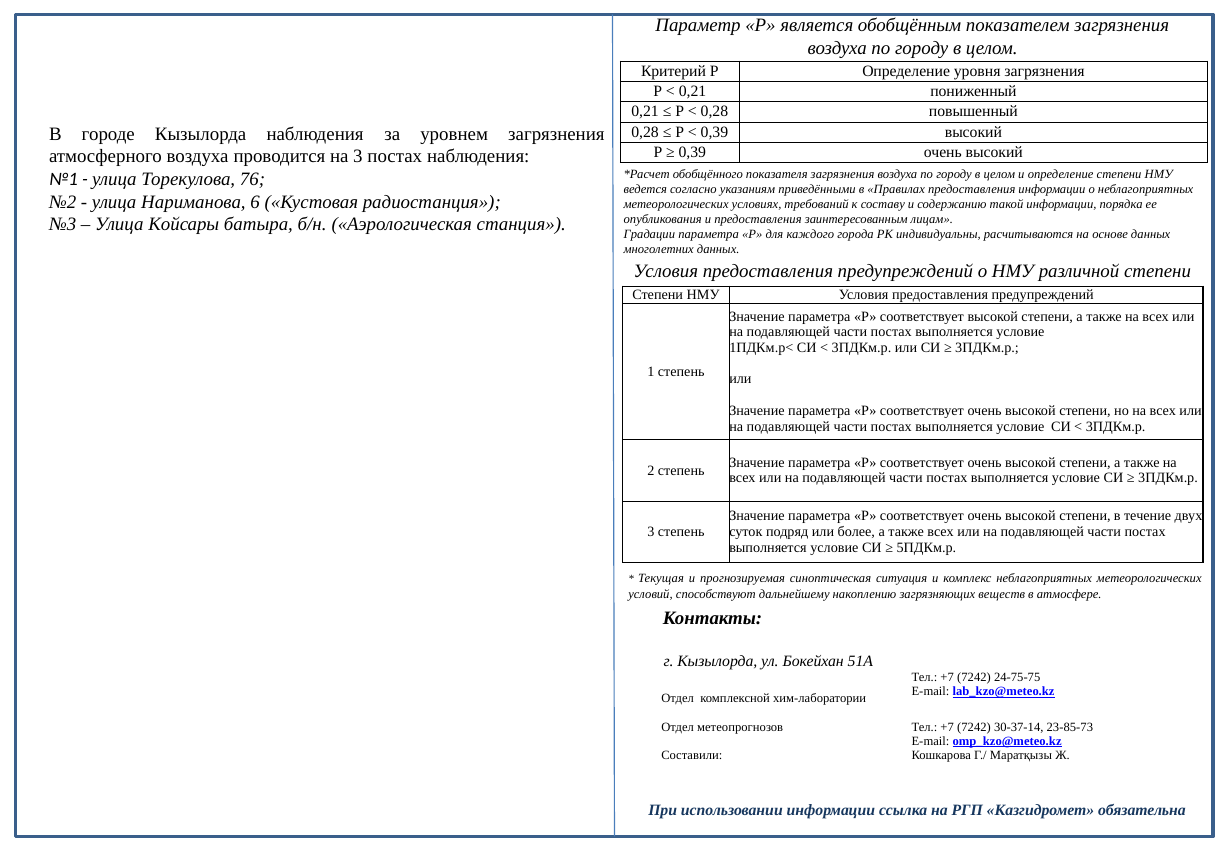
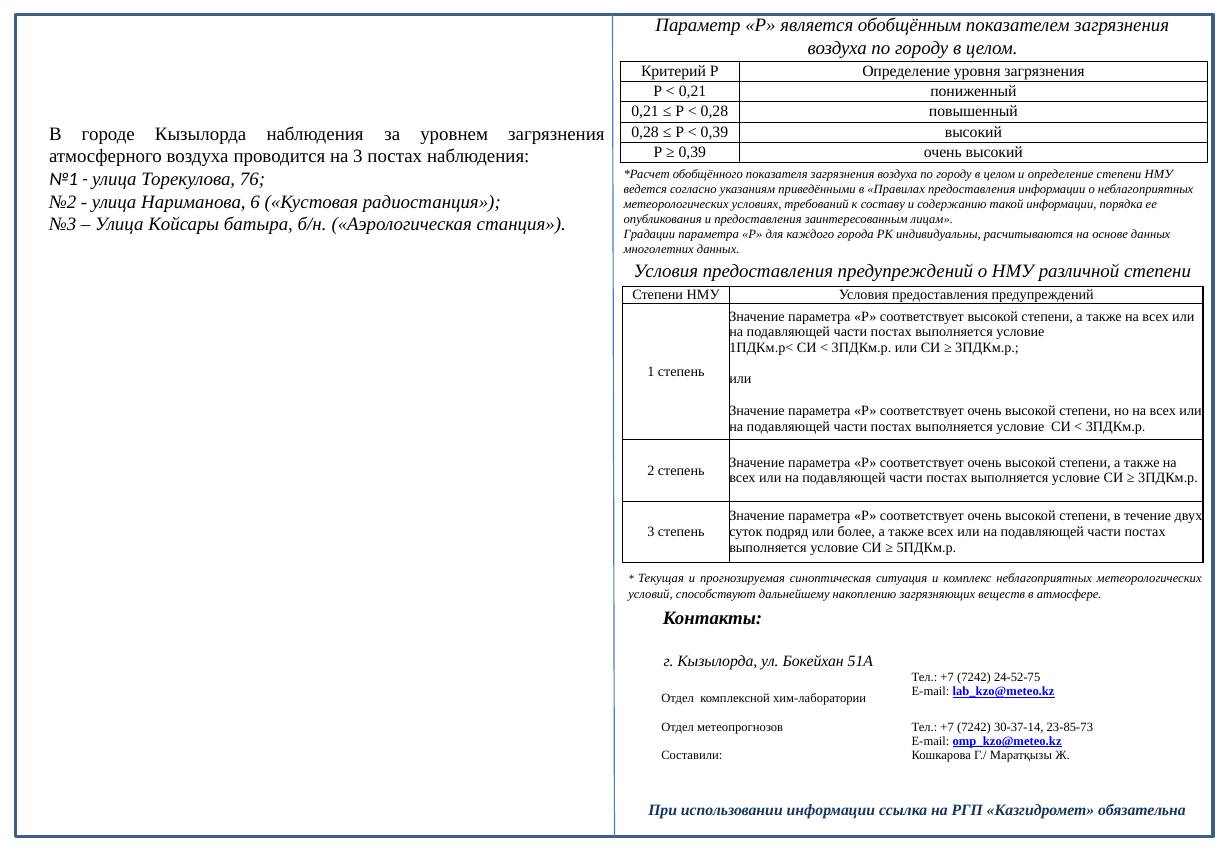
24-75-75: 24-75-75 -> 24-52-75 (1017, 677)
